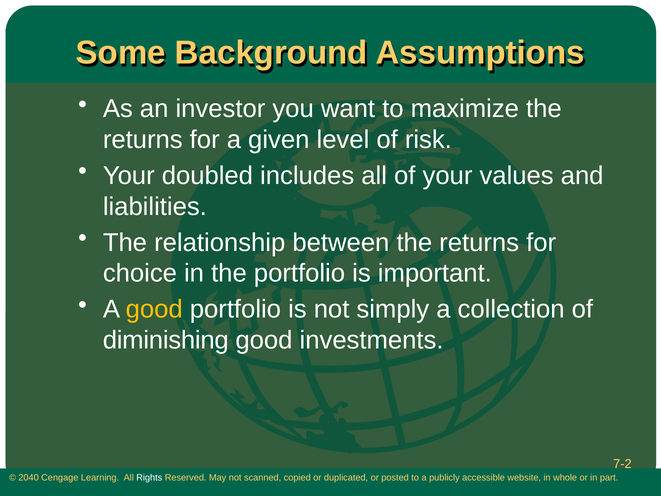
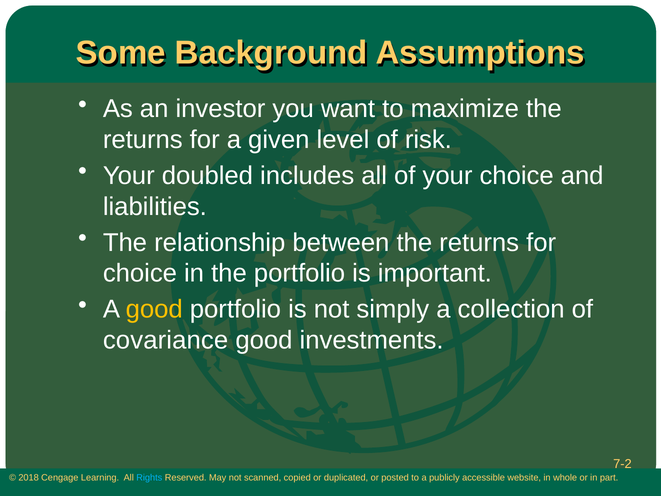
your values: values -> choice (517, 176)
diminishing: diminishing -> covariance (166, 340)
2040: 2040 -> 2018 (29, 478)
Rights colour: white -> light blue (149, 478)
